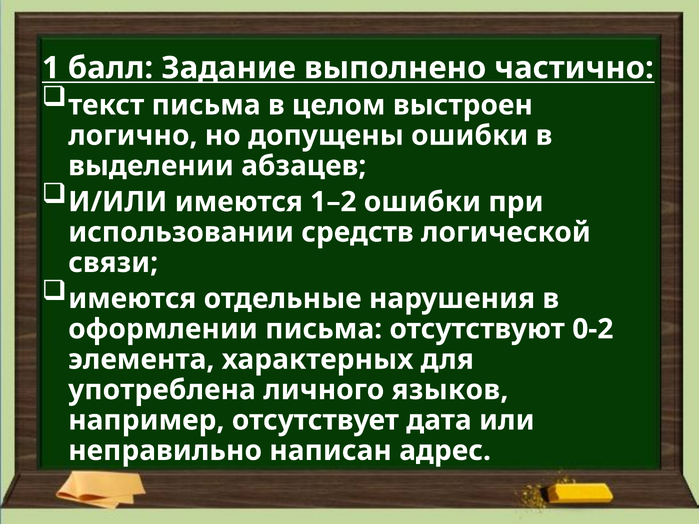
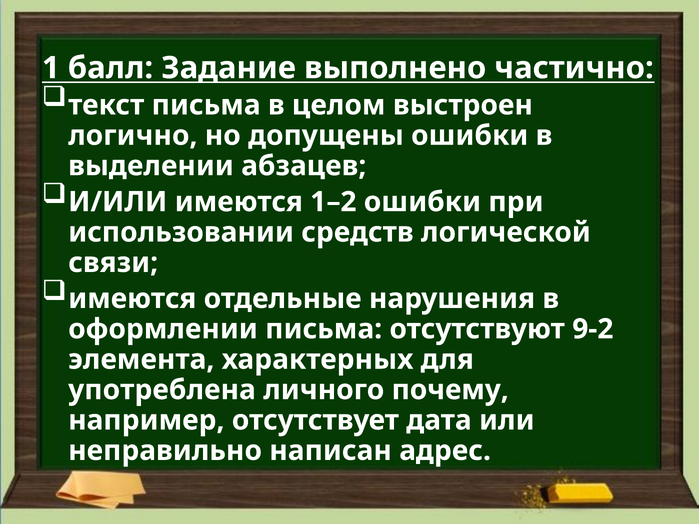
0-2: 0-2 -> 9-2 (593, 329)
языков: языков -> почему (450, 390)
